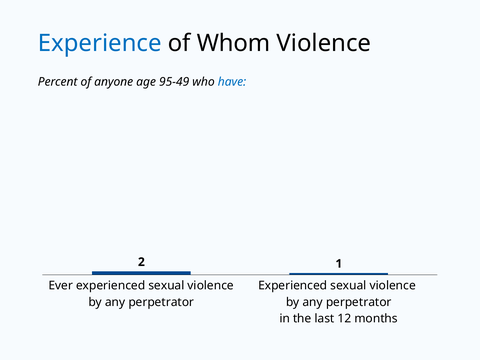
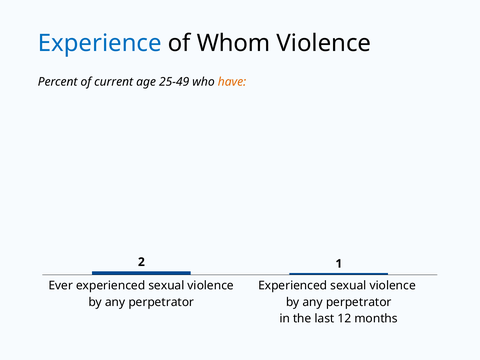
anyone: anyone -> current (114, 82)
95-49: 95-49 -> 25-49 (174, 82)
have colour: blue -> orange (232, 82)
